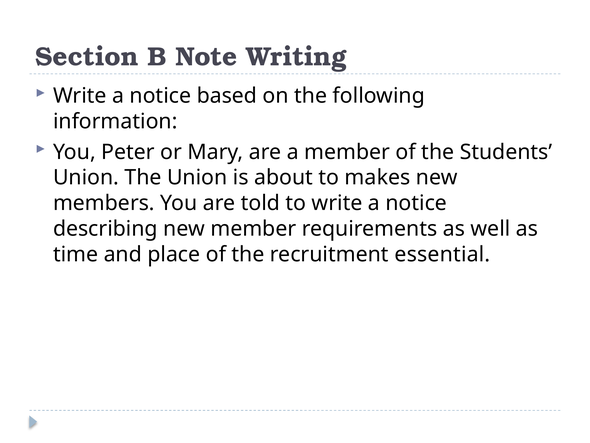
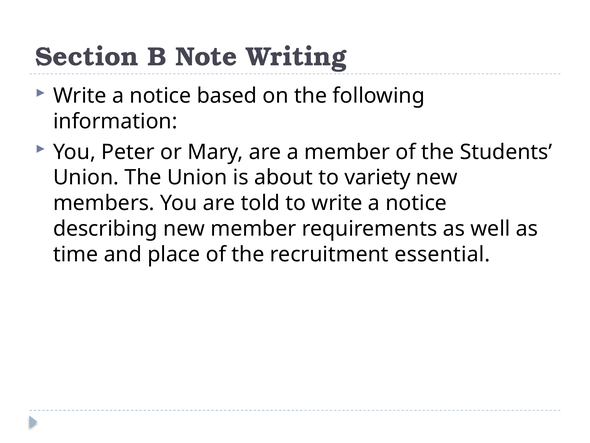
makes: makes -> variety (378, 177)
